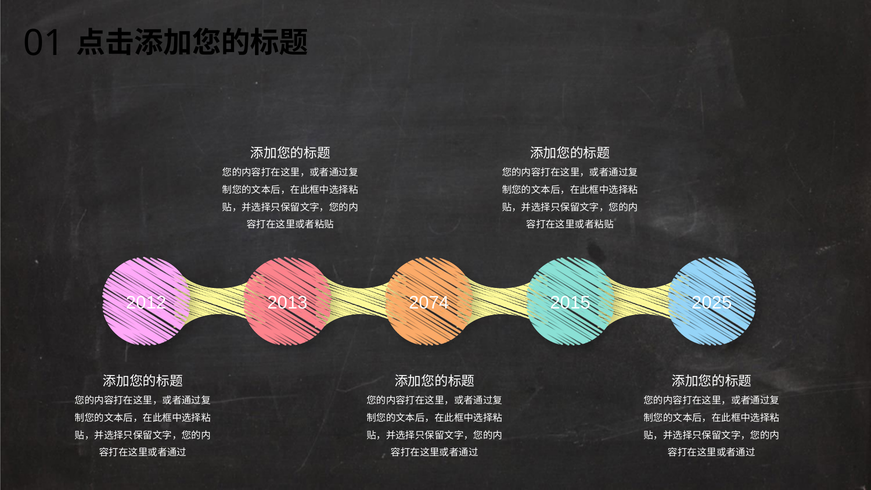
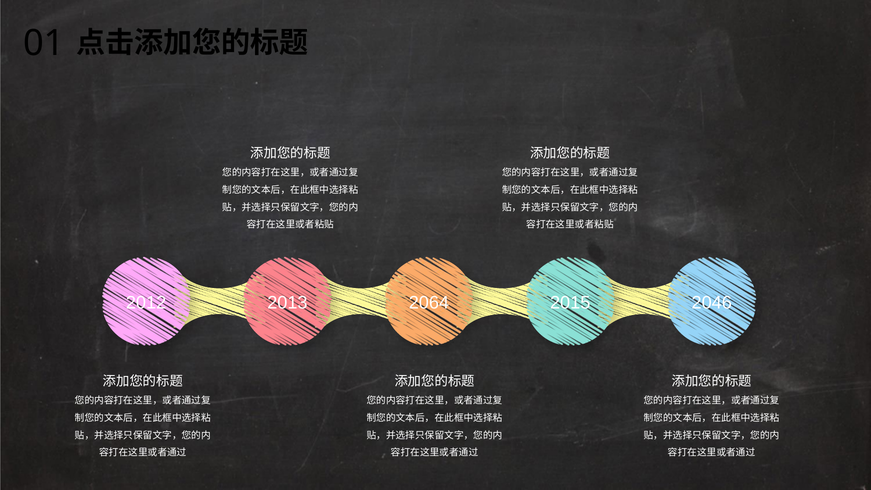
2074: 2074 -> 2064 (429, 302)
2025: 2025 -> 2046 (712, 302)
